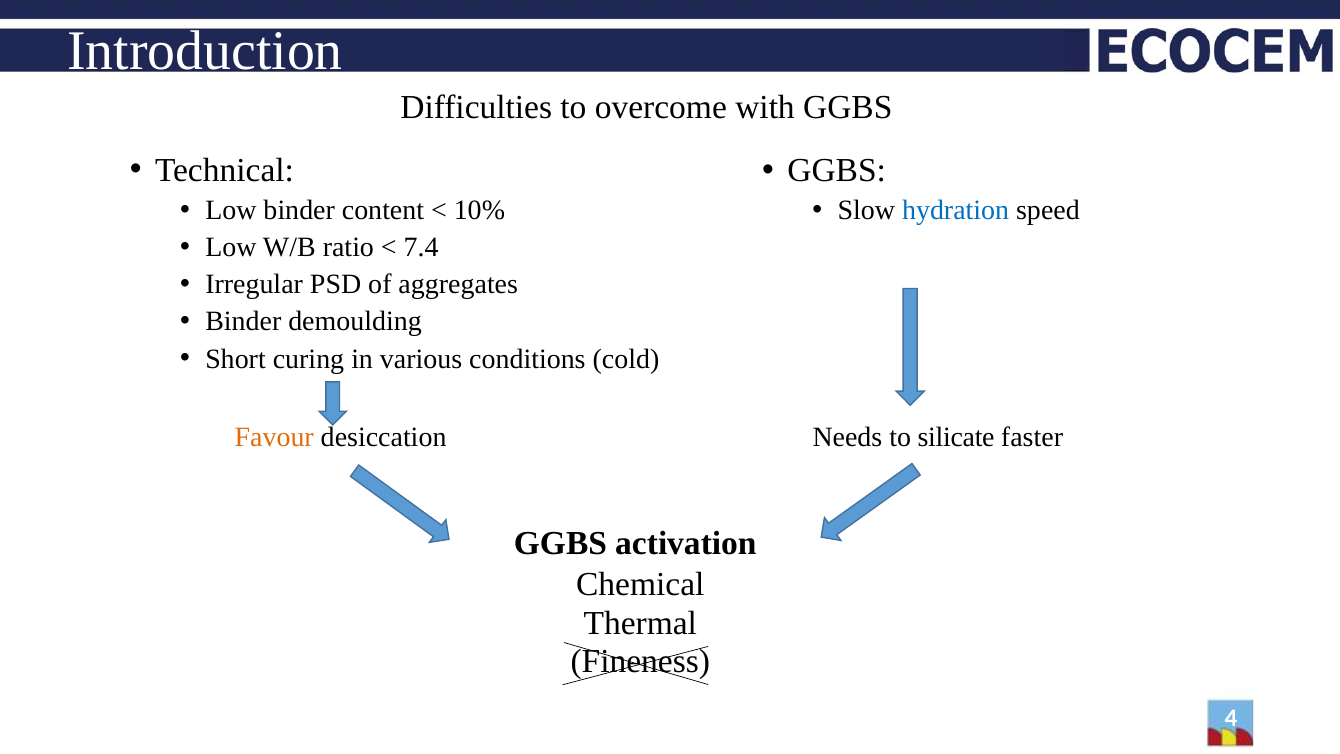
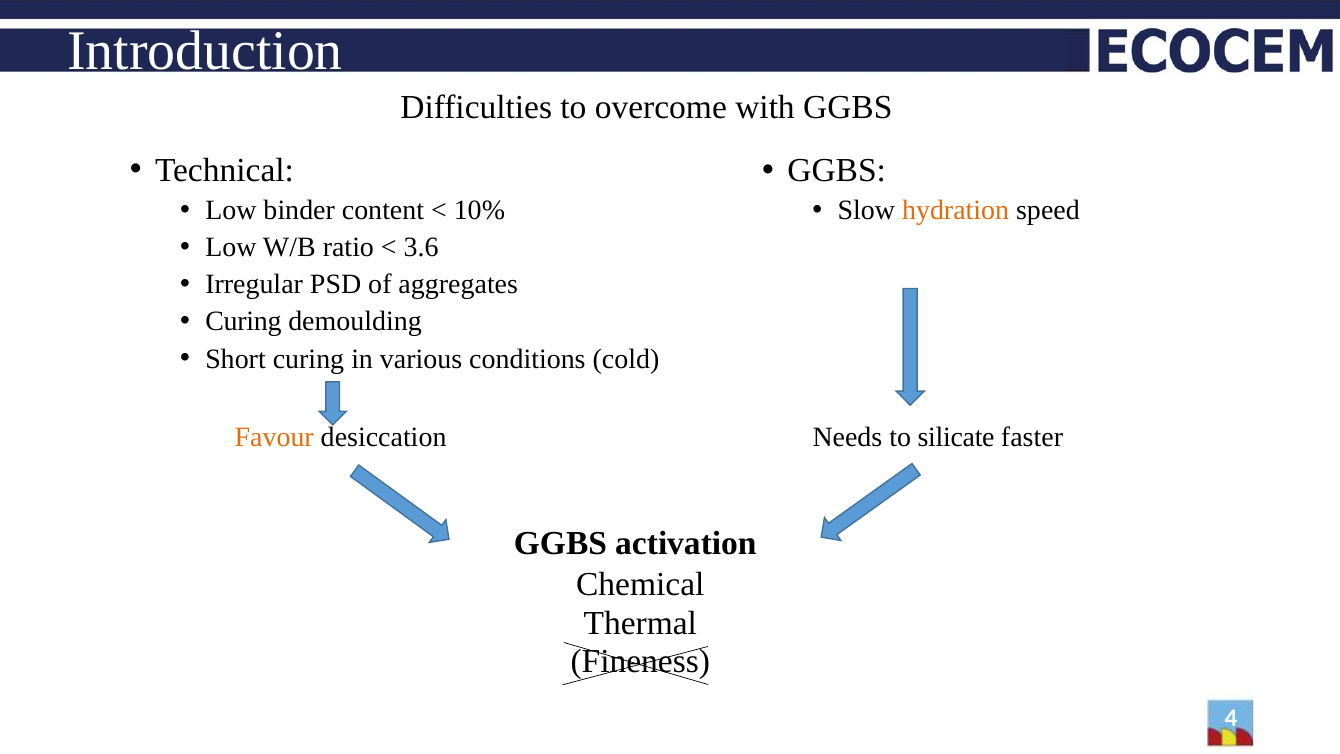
hydration colour: blue -> orange (956, 211)
7.4: 7.4 -> 3.6 (421, 247)
Binder: Binder -> Curing (243, 322)
